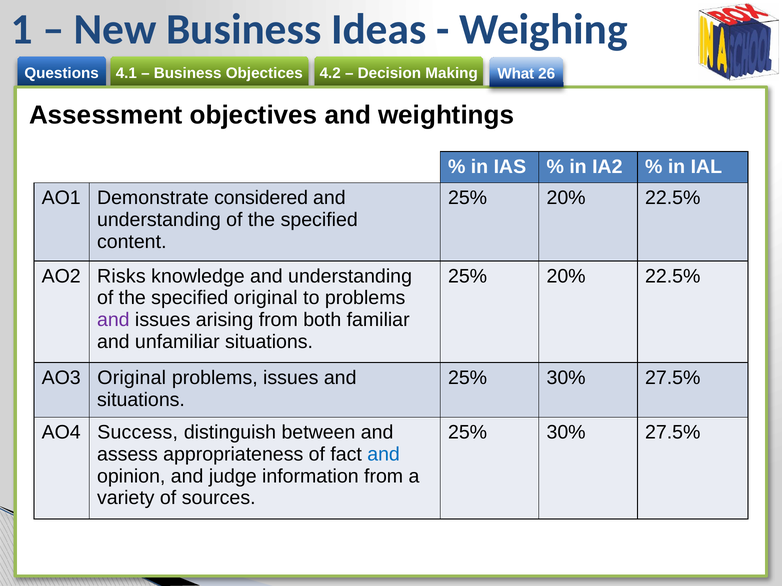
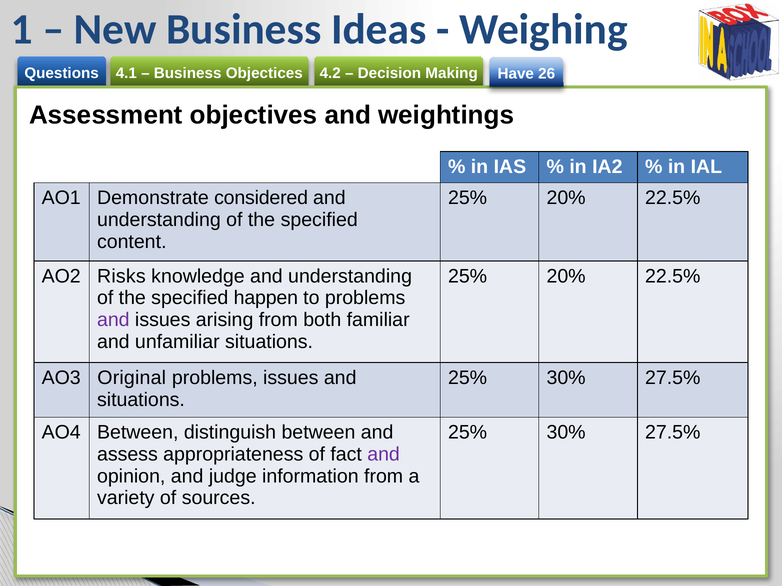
What: What -> Have (516, 74)
specified original: original -> happen (266, 298)
AO4 Success: Success -> Between (138, 433)
and colour: blue -> purple (384, 455)
